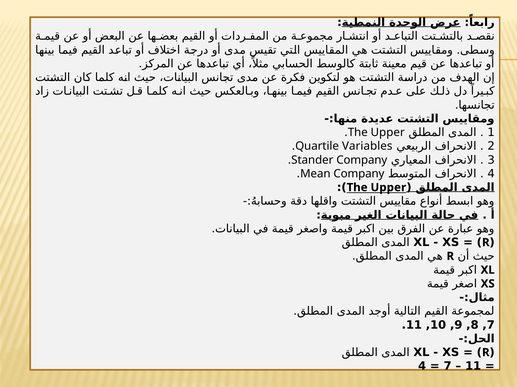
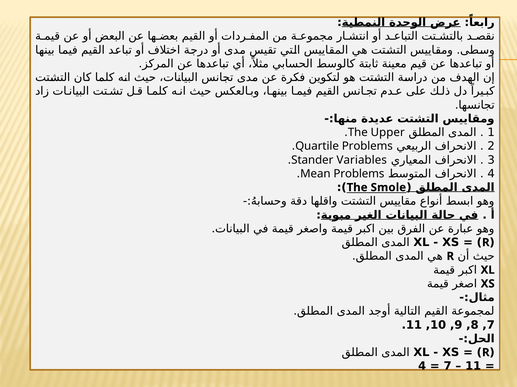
Quartile Variables: Variables -> Problems (367, 146)
Stander Company: Company -> Variables (362, 160)
Mean Company: Company -> Problems (359, 174)
Upper: Upper -> Smole (388, 188)
